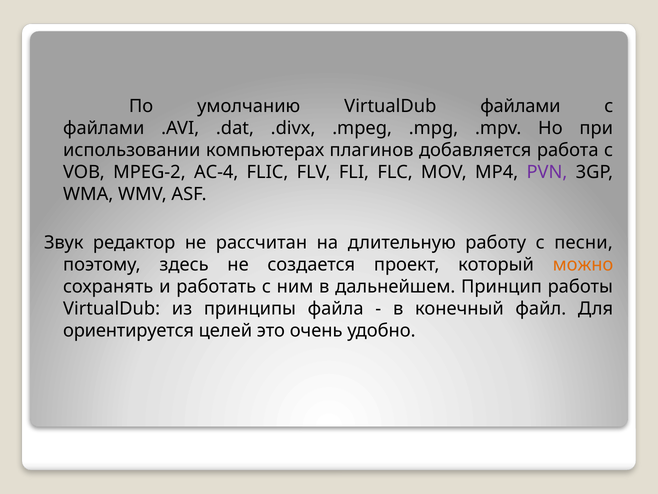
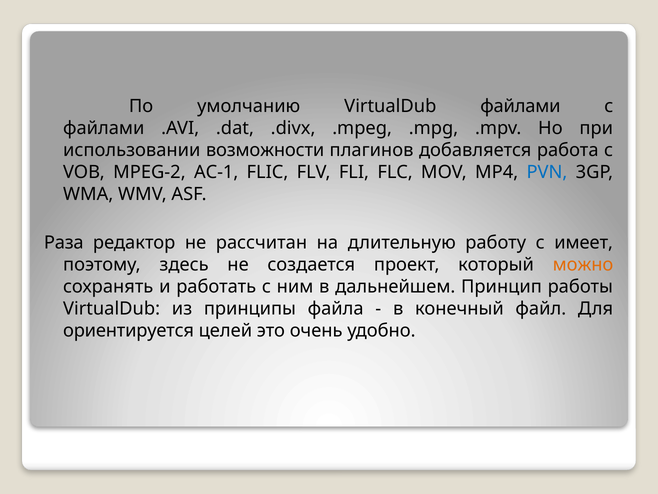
компьютерах: компьютерах -> возможности (265, 150)
AC-4: AC-4 -> AC-1 (216, 172)
PVN colour: purple -> blue (547, 172)
Звук: Звук -> Раза (64, 243)
песни: песни -> имеет (584, 243)
